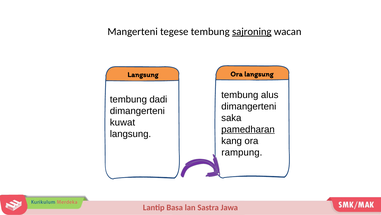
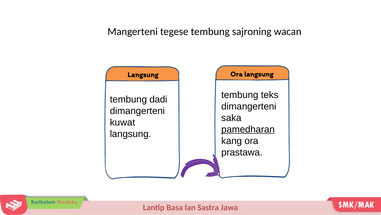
sajroning underline: present -> none (252, 31)
alus: alus -> teks (270, 95)
rampung: rampung -> prastawa (242, 152)
